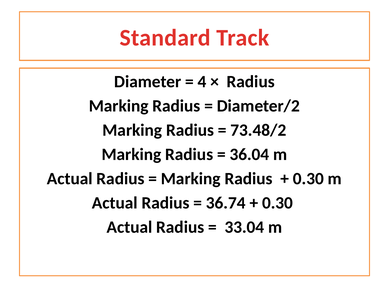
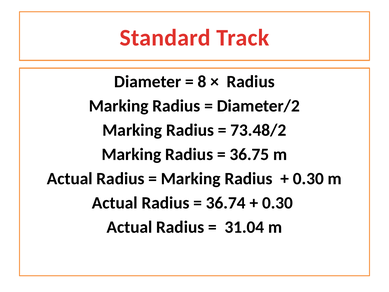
4: 4 -> 8 (202, 82)
36.04: 36.04 -> 36.75 (249, 154)
33.04: 33.04 -> 31.04 (244, 227)
